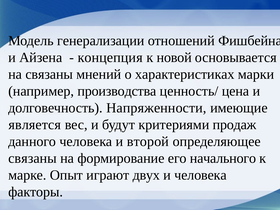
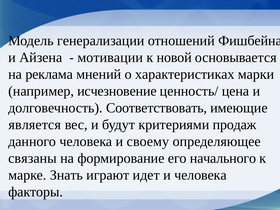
концепция: концепция -> мотивации (110, 58)
на связаны: связаны -> реклама (49, 74)
производства: производства -> исчезновение (117, 91)
Напряженности: Напряженности -> Соответствовать (157, 108)
второй: второй -> своему (148, 142)
Опыт: Опыт -> Знать (66, 175)
двух: двух -> идет (146, 175)
